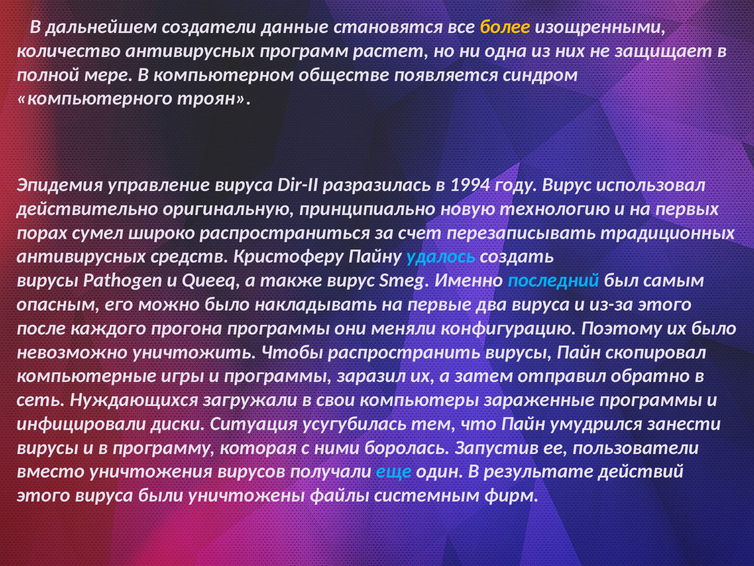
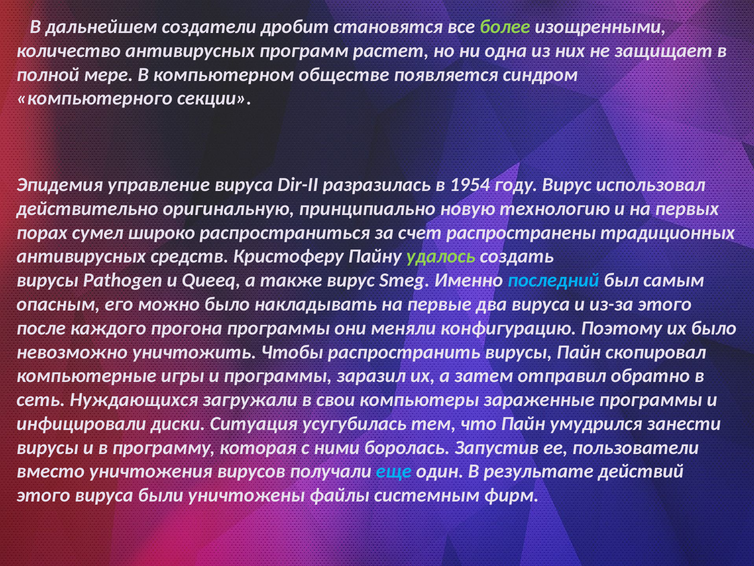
данные: данные -> дробит (295, 27)
более colour: yellow -> light green (505, 27)
троян: троян -> секции (214, 98)
1994: 1994 -> 1954 (470, 185)
перезаписывать: перезаписывать -> распространены (521, 232)
удалось colour: light blue -> light green (441, 256)
